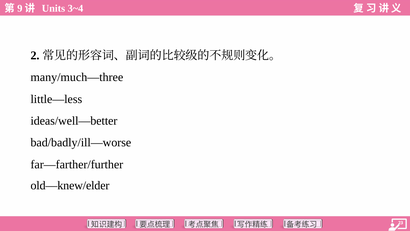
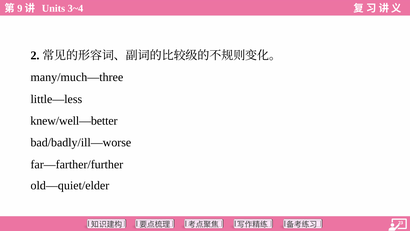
ideas/well—better: ideas/well—better -> knew/well—better (74, 121)
old—knew/elder: old—knew/elder -> old—quiet/elder (70, 185)
